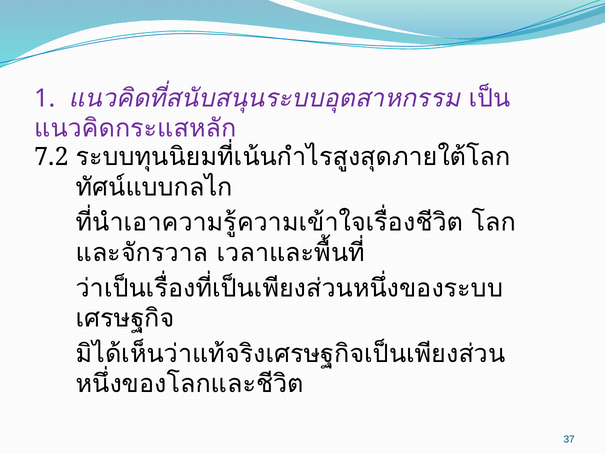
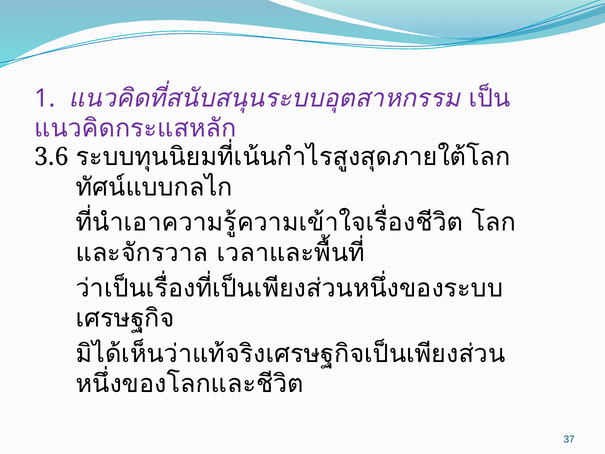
7.2: 7.2 -> 3.6 (52, 157)
